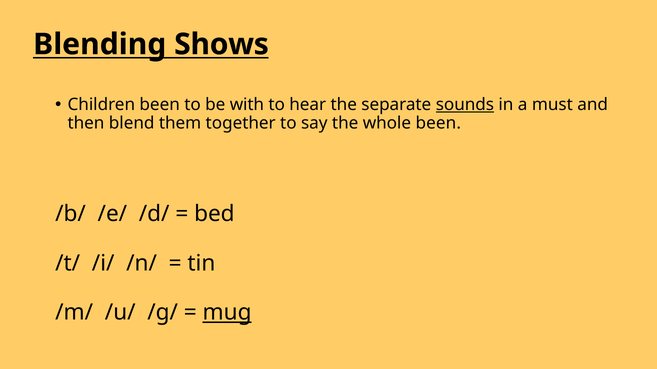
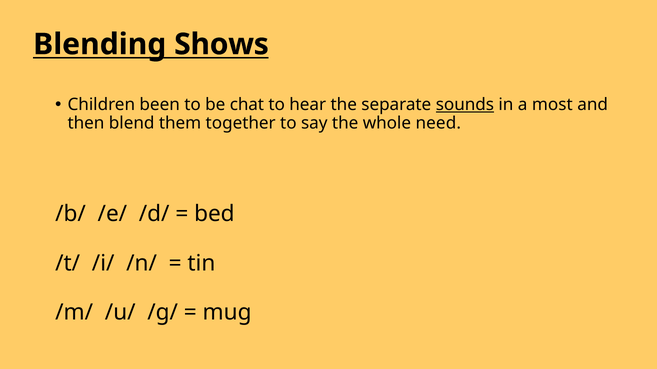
with: with -> chat (247, 105)
must: must -> most (552, 105)
whole been: been -> need (438, 123)
mug underline: present -> none (227, 313)
